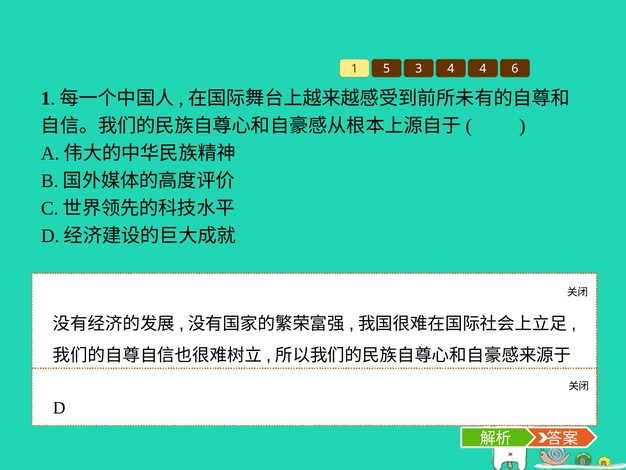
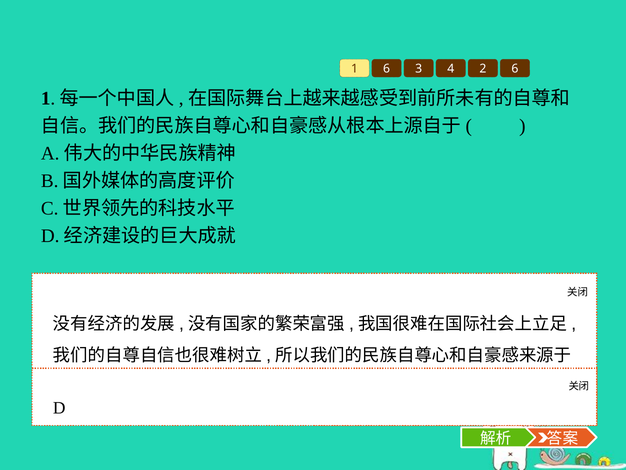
1 5: 5 -> 6 (387, 69)
4 4: 4 -> 2 (483, 69)
